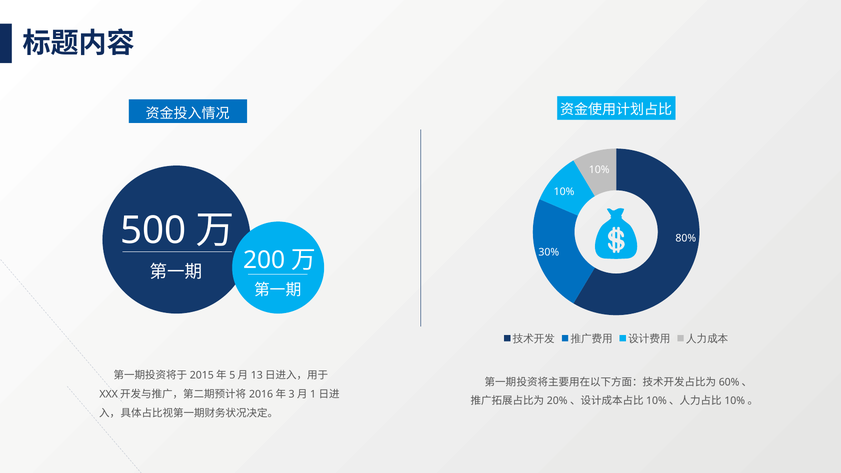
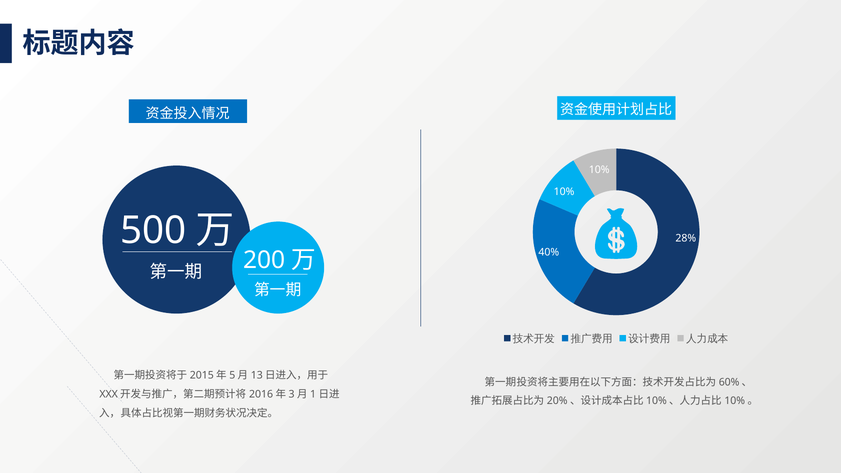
80%: 80% -> 28% (686, 238)
30%: 30% -> 40% (549, 252)
